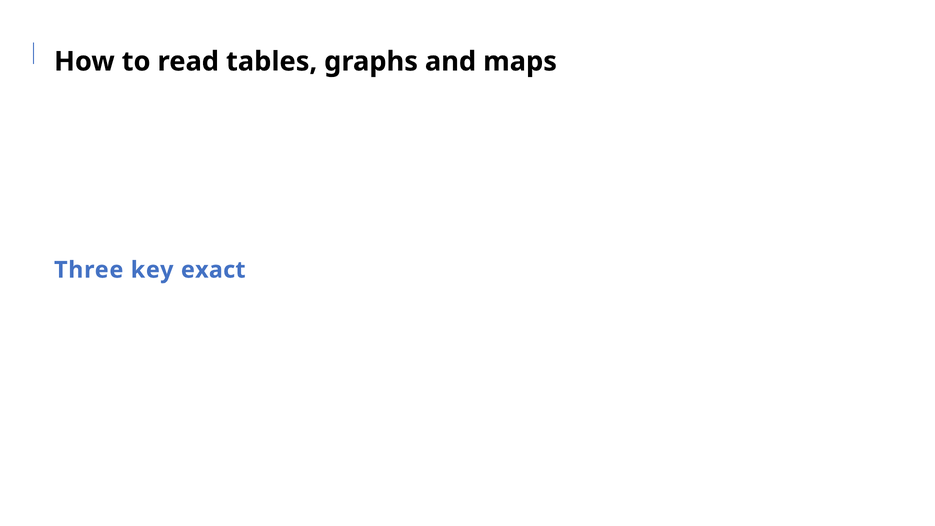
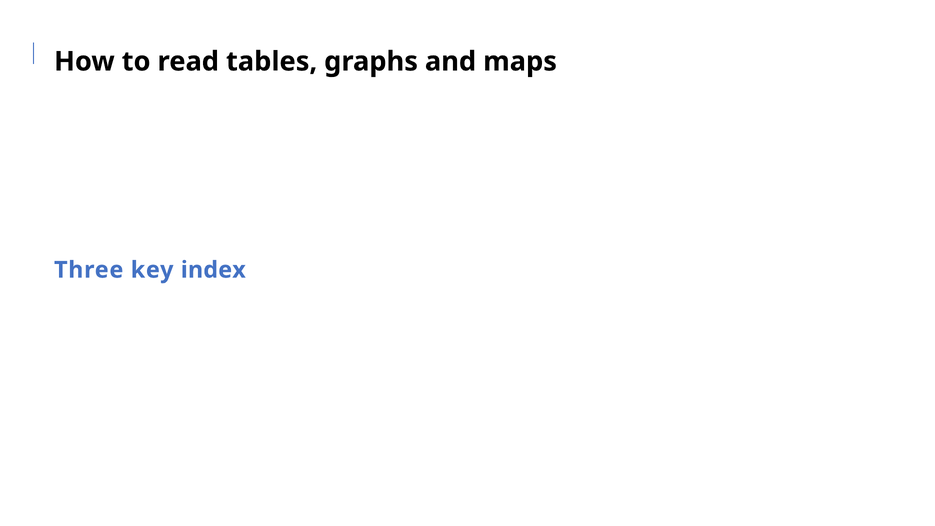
exact: exact -> index (213, 270)
